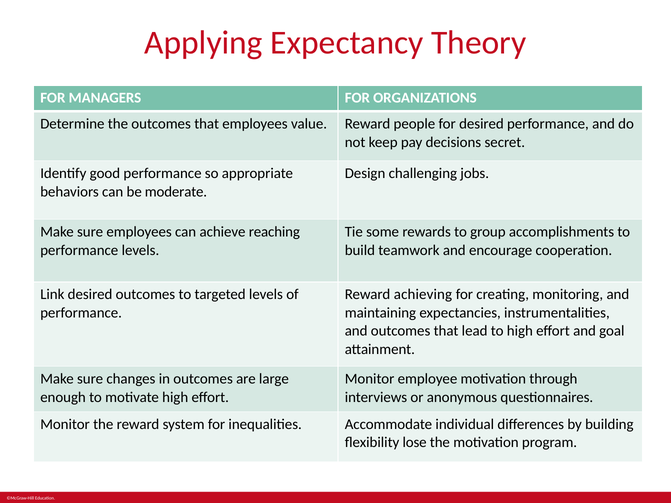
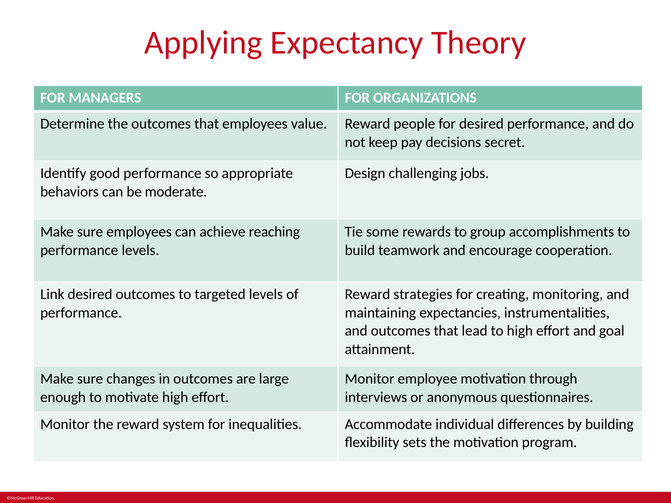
achieving: achieving -> strategies (423, 295)
lose: lose -> sets (415, 443)
